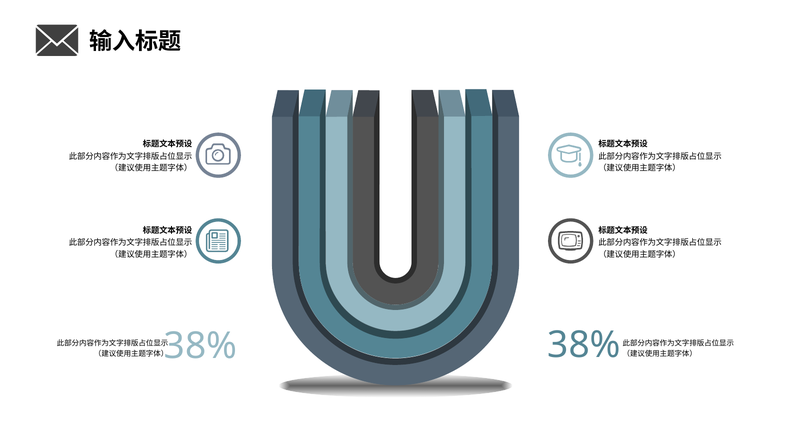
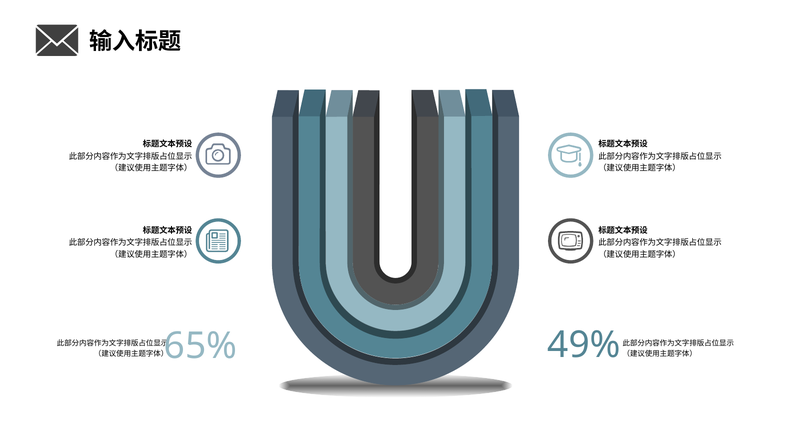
38%: 38% -> 49% (584, 345)
38%: 38% -> 65% (201, 346)
